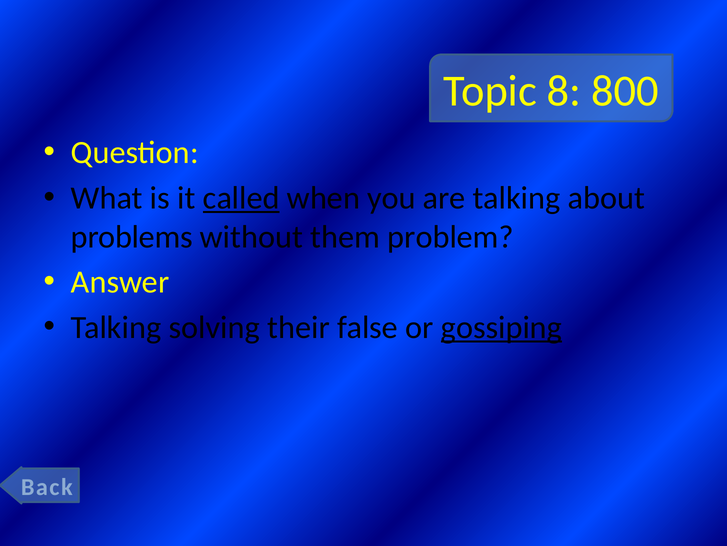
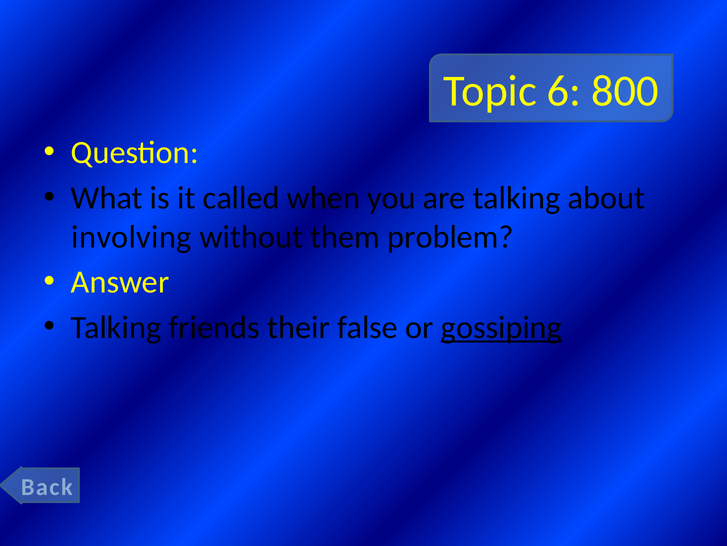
8: 8 -> 6 (564, 91)
called underline: present -> none (241, 198)
problems: problems -> involving (132, 237)
solving: solving -> friends (214, 327)
